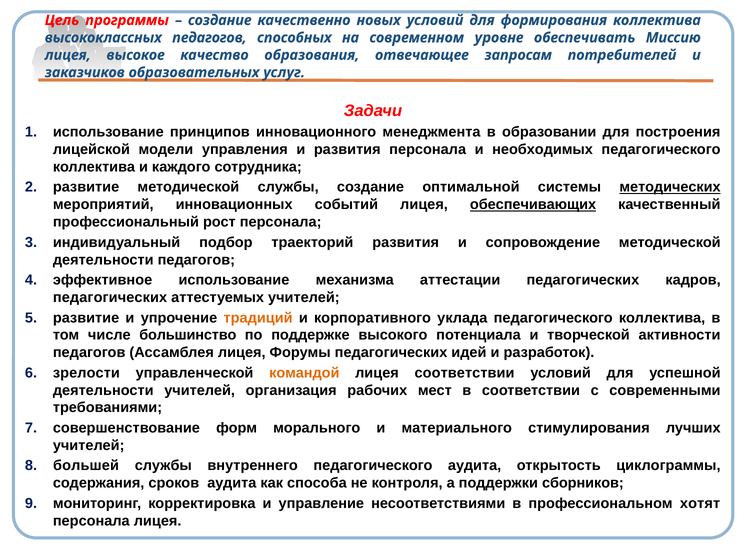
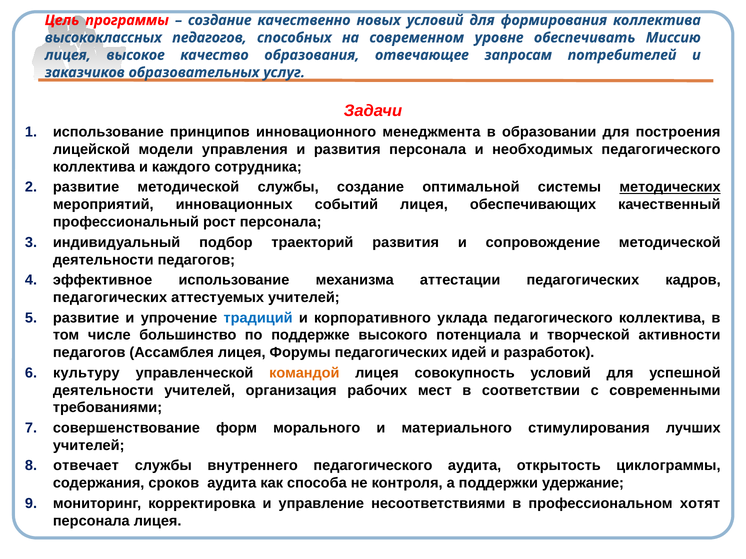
обеспечивающих underline: present -> none (533, 205)
традиций colour: orange -> blue (258, 318)
зрелости: зрелости -> культуру (86, 373)
лицея соответствии: соответствии -> совокупность (465, 373)
большей: большей -> отвечает (86, 466)
сборников: сборников -> удержание (583, 483)
